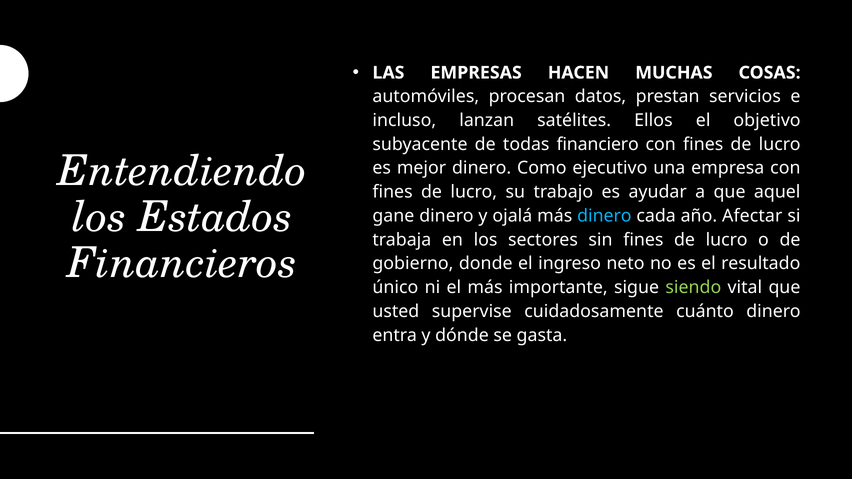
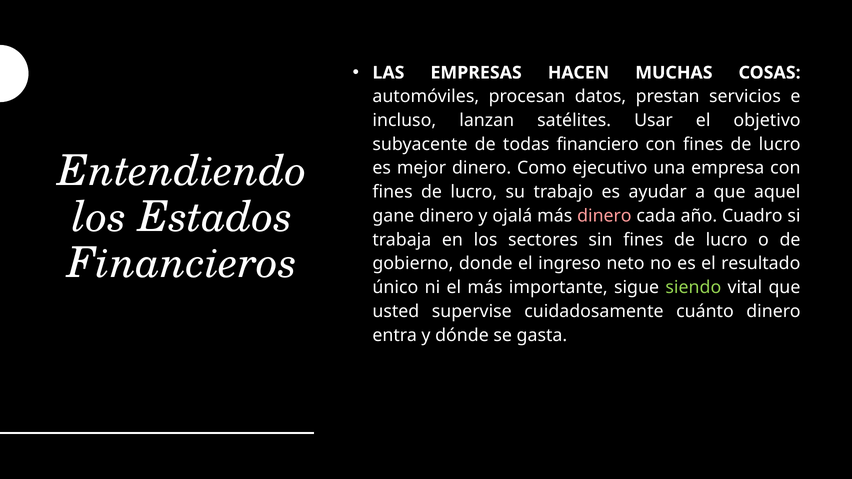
Ellos: Ellos -> Usar (653, 120)
dinero colour: light blue -> pink (604, 216)
Afectar: Afectar -> Cuadro (752, 216)
